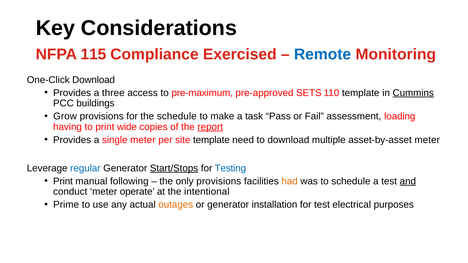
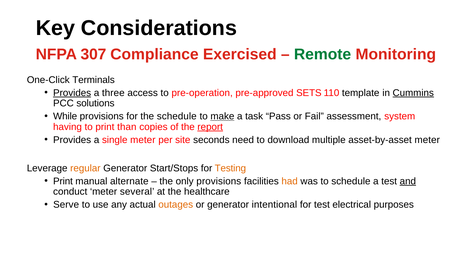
115: 115 -> 307 (93, 55)
Remote colour: blue -> green (323, 55)
One-Click Download: Download -> Terminals (94, 80)
Provides underline: none -> present (72, 93)
pre-maximum: pre-maximum -> pre-operation (202, 93)
buildings: buildings -> solutions (95, 103)
Grow: Grow -> While (65, 116)
make underline: none -> present (222, 116)
loading: loading -> system (400, 116)
wide: wide -> than (127, 127)
site template: template -> seconds (211, 140)
regular colour: blue -> orange (85, 168)
Start/Stops underline: present -> none (174, 168)
Testing colour: blue -> orange (230, 168)
following: following -> alternate (129, 181)
operate: operate -> several (137, 192)
intentional: intentional -> healthcare (207, 192)
Prime: Prime -> Serve (66, 205)
installation: installation -> intentional (274, 205)
